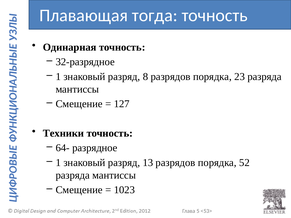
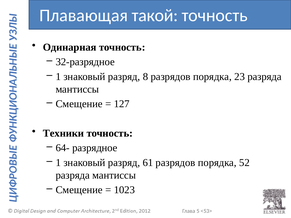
тогда: тогда -> такой (155, 16)
13: 13 -> 61 (148, 163)
